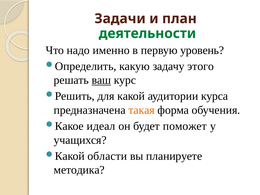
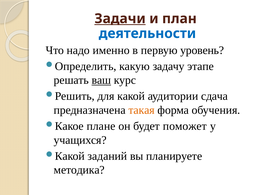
Задачи underline: none -> present (120, 19)
деятельности colour: green -> blue (147, 33)
этого: этого -> этапе (201, 66)
курса: курса -> сдача (214, 96)
идеал: идеал -> плане (101, 126)
области: области -> заданий (107, 156)
